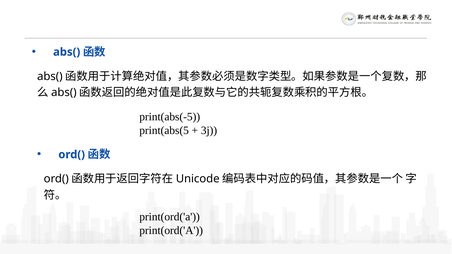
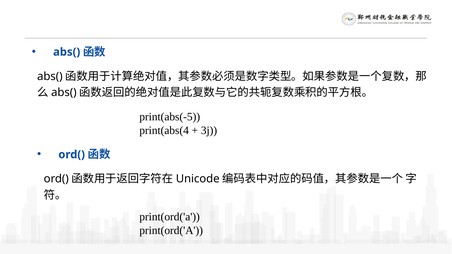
print(abs(5: print(abs(5 -> print(abs(4 (164, 131)
